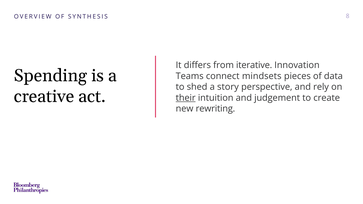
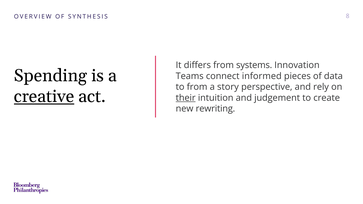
iterative: iterative -> systems (254, 65)
mindsets: mindsets -> informed (262, 76)
to shed: shed -> from (197, 87)
creative underline: none -> present (44, 97)
